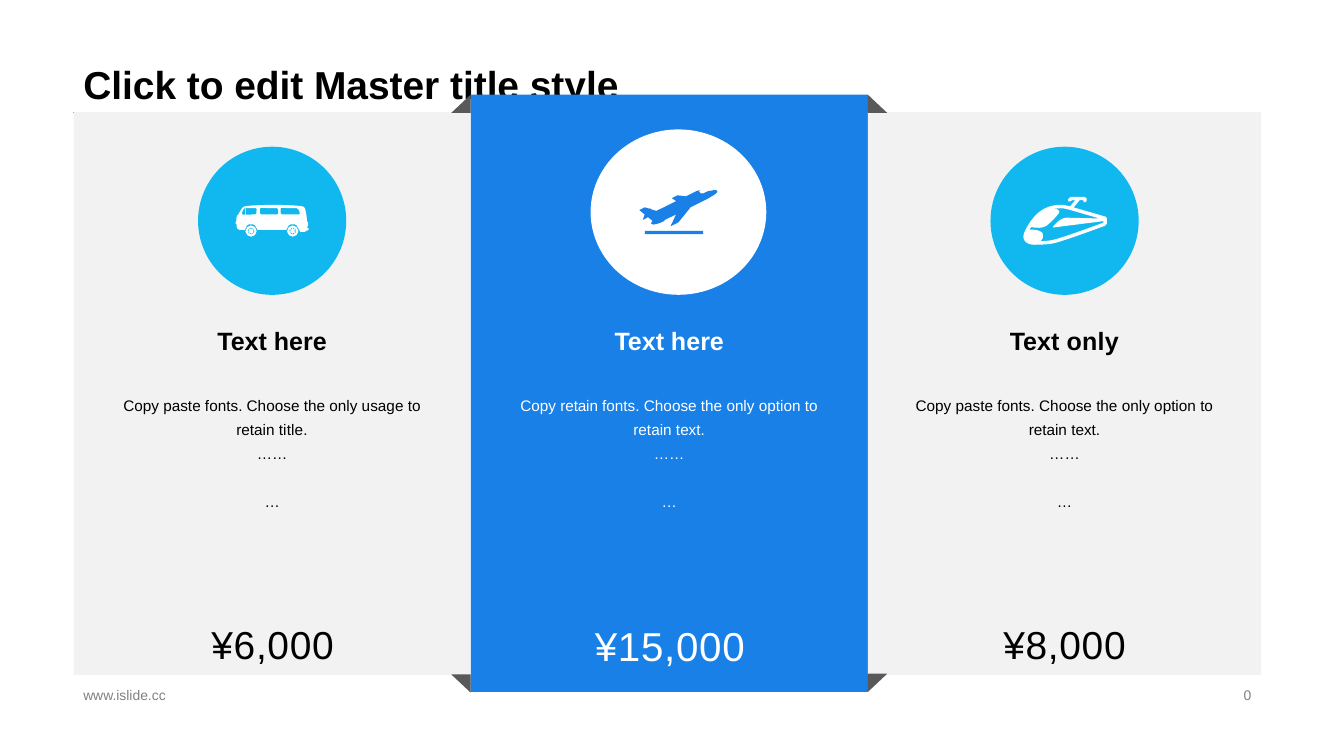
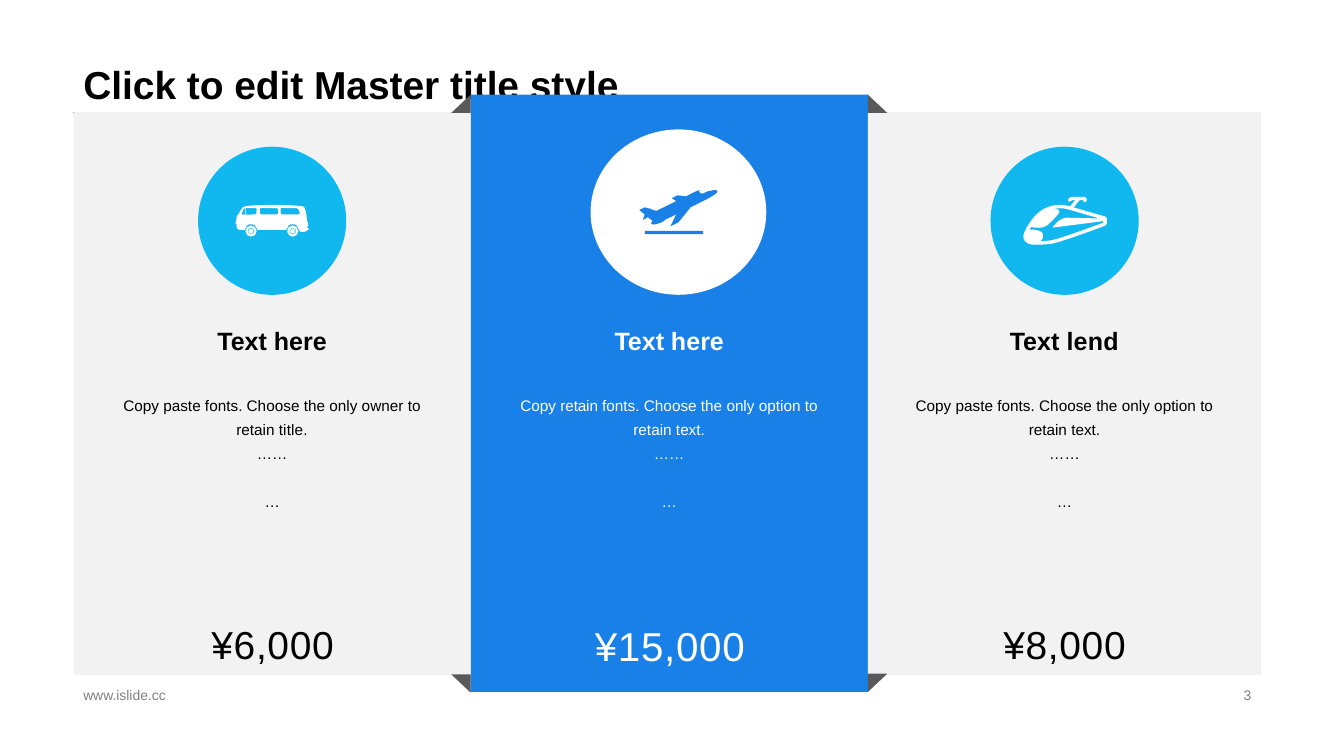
Text only: only -> lend (1093, 343)
usage: usage -> owner (383, 406)
0: 0 -> 3 (1248, 696)
